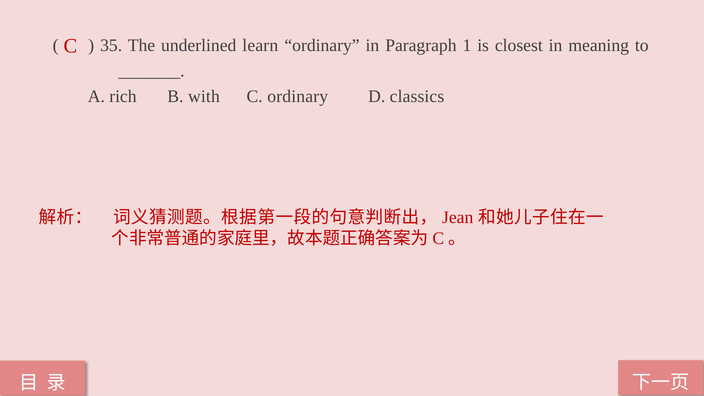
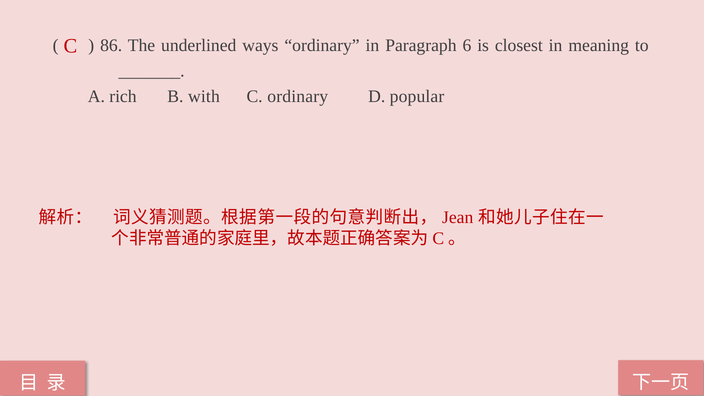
35: 35 -> 86 (111, 46)
learn: learn -> ways (260, 46)
1: 1 -> 6 (467, 46)
classics: classics -> popular (417, 96)
